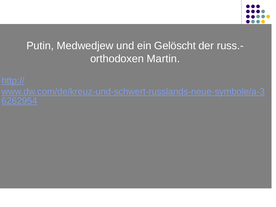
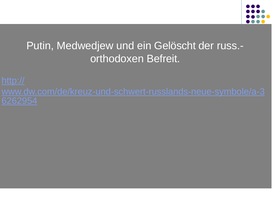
Martin: Martin -> Befreit (163, 59)
